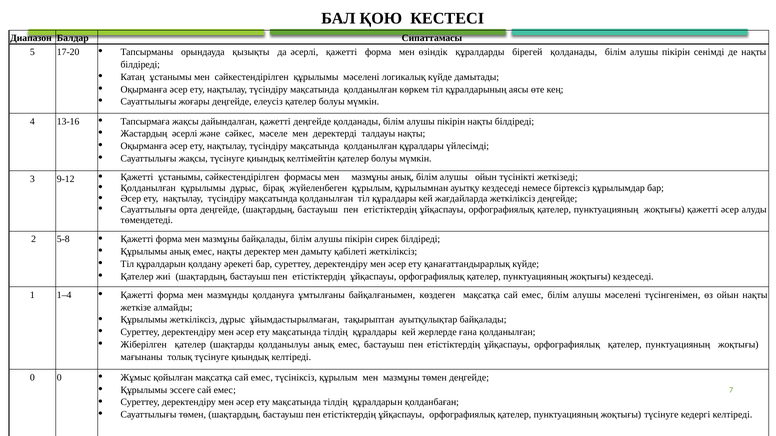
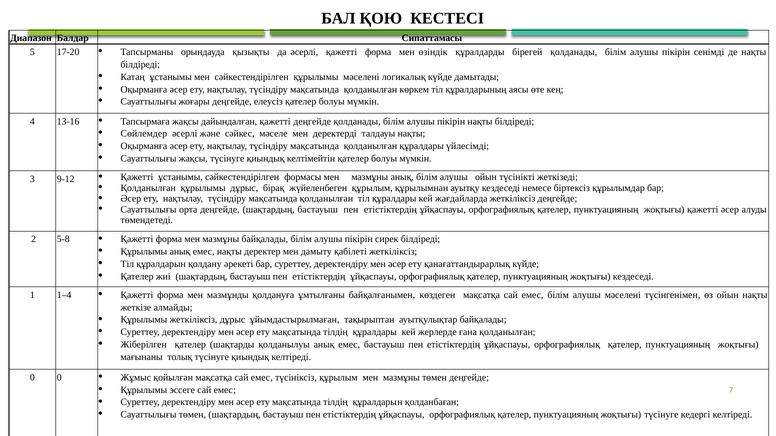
Жастардың: Жастардың -> Сөйлемдер (144, 134)
